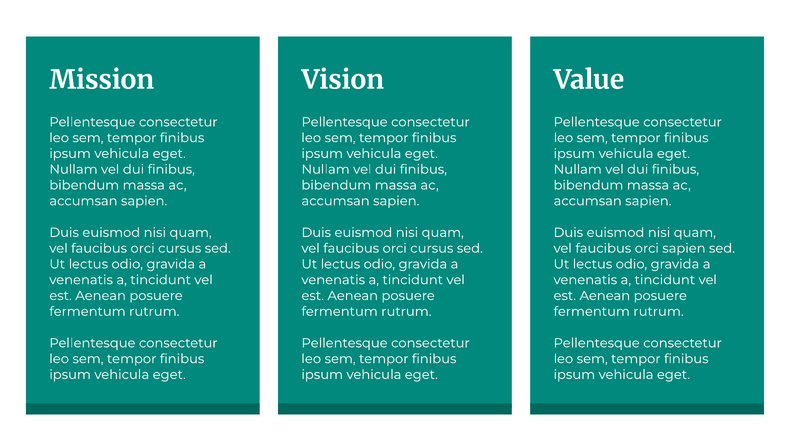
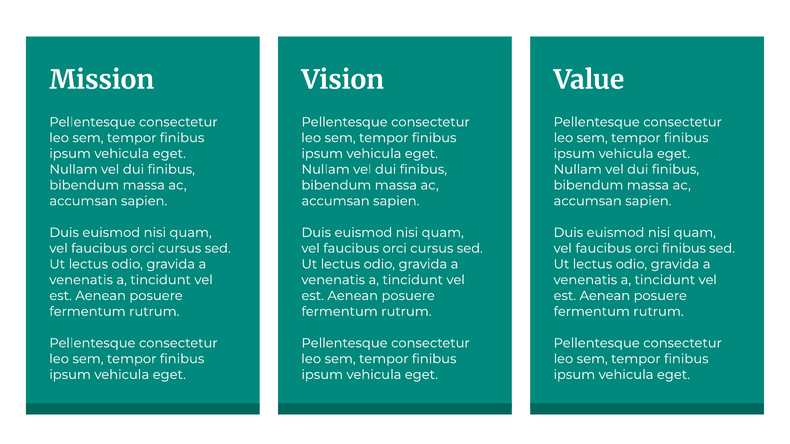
orci sapien: sapien -> finibus (684, 249)
